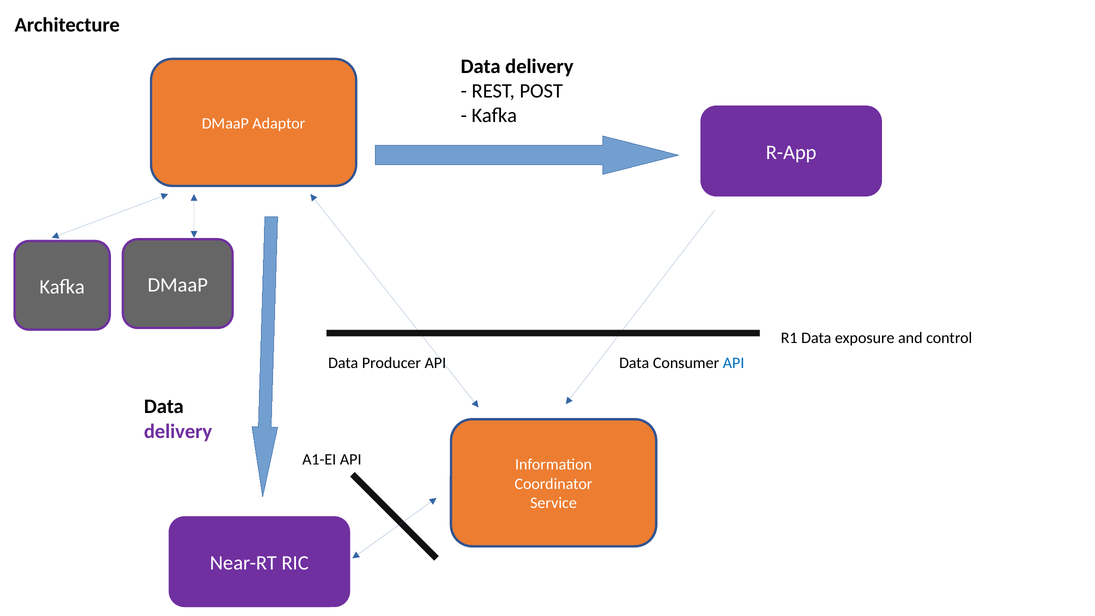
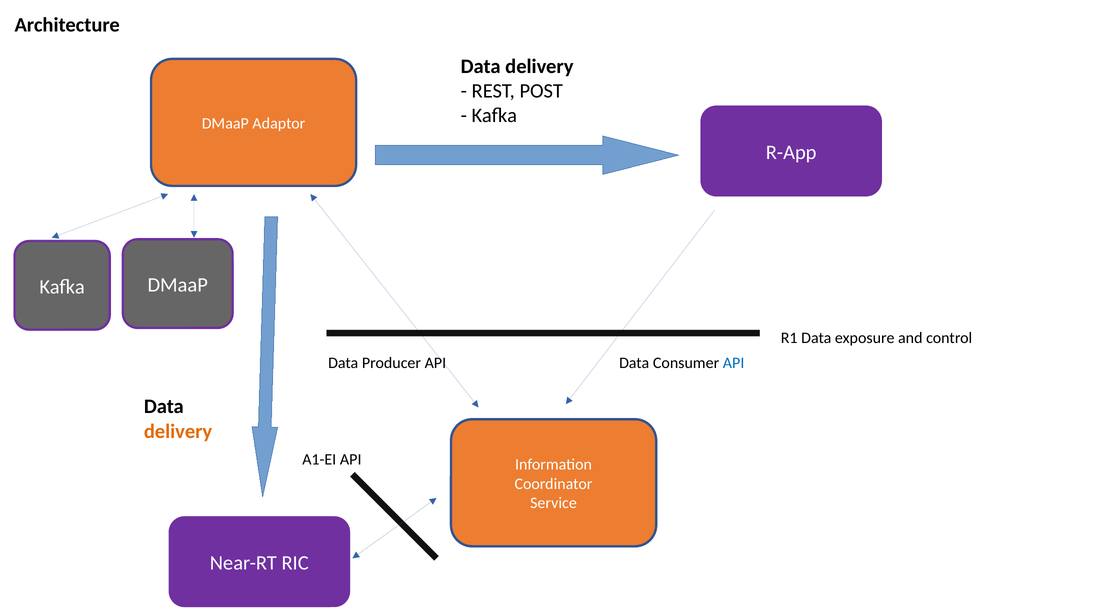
delivery colour: purple -> orange (178, 431)
